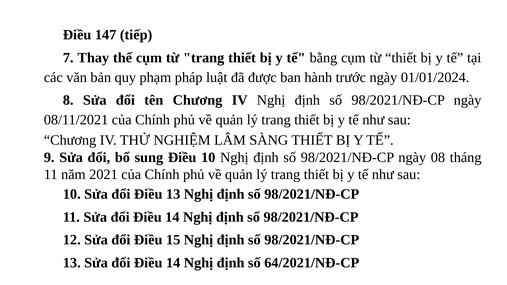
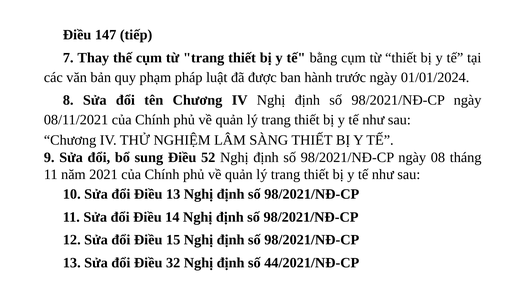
Điều 10: 10 -> 52 (208, 157)
14: 14 -> 32 (173, 263)
64/2021/NĐ-CP: 64/2021/NĐ-CP -> 44/2021/NĐ-CP (312, 263)
